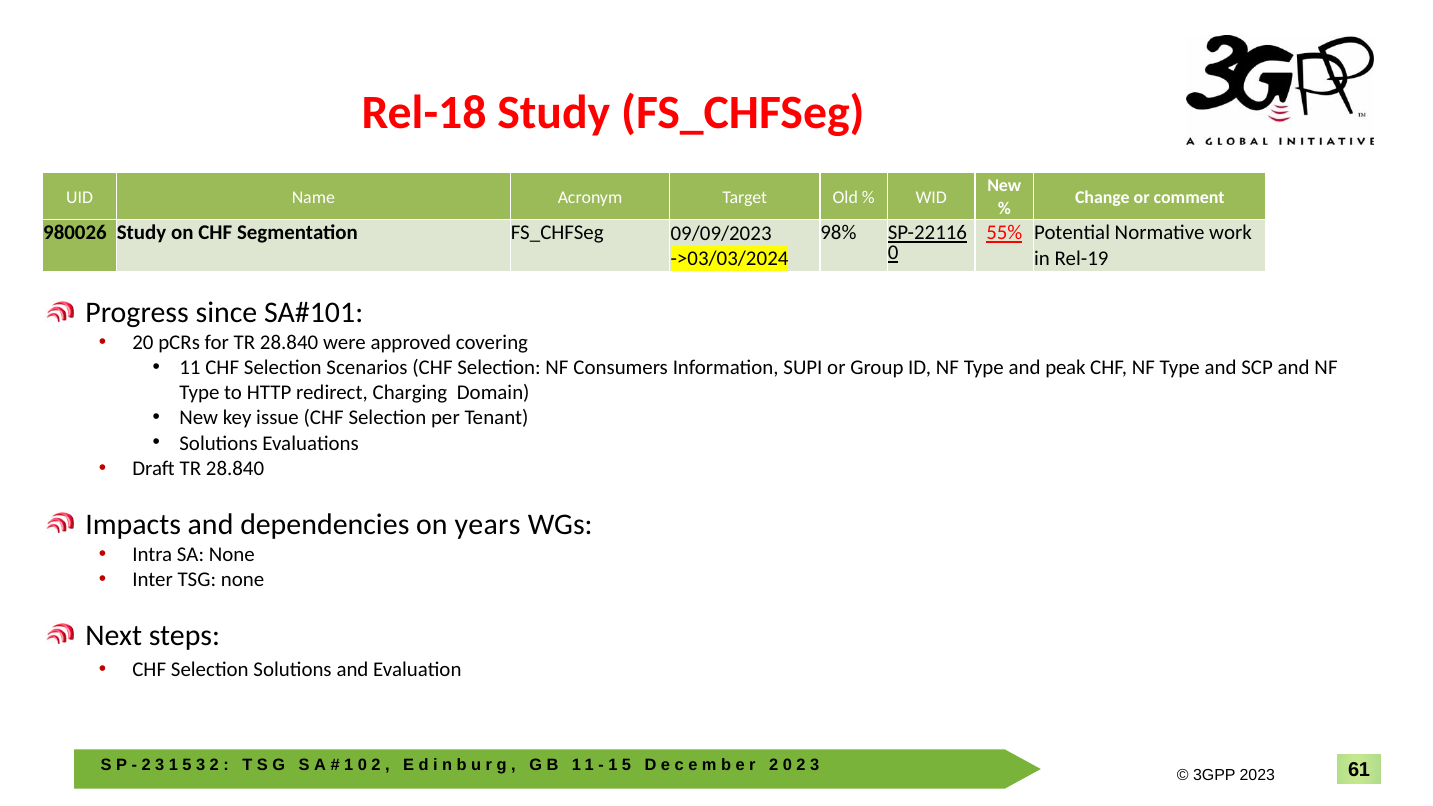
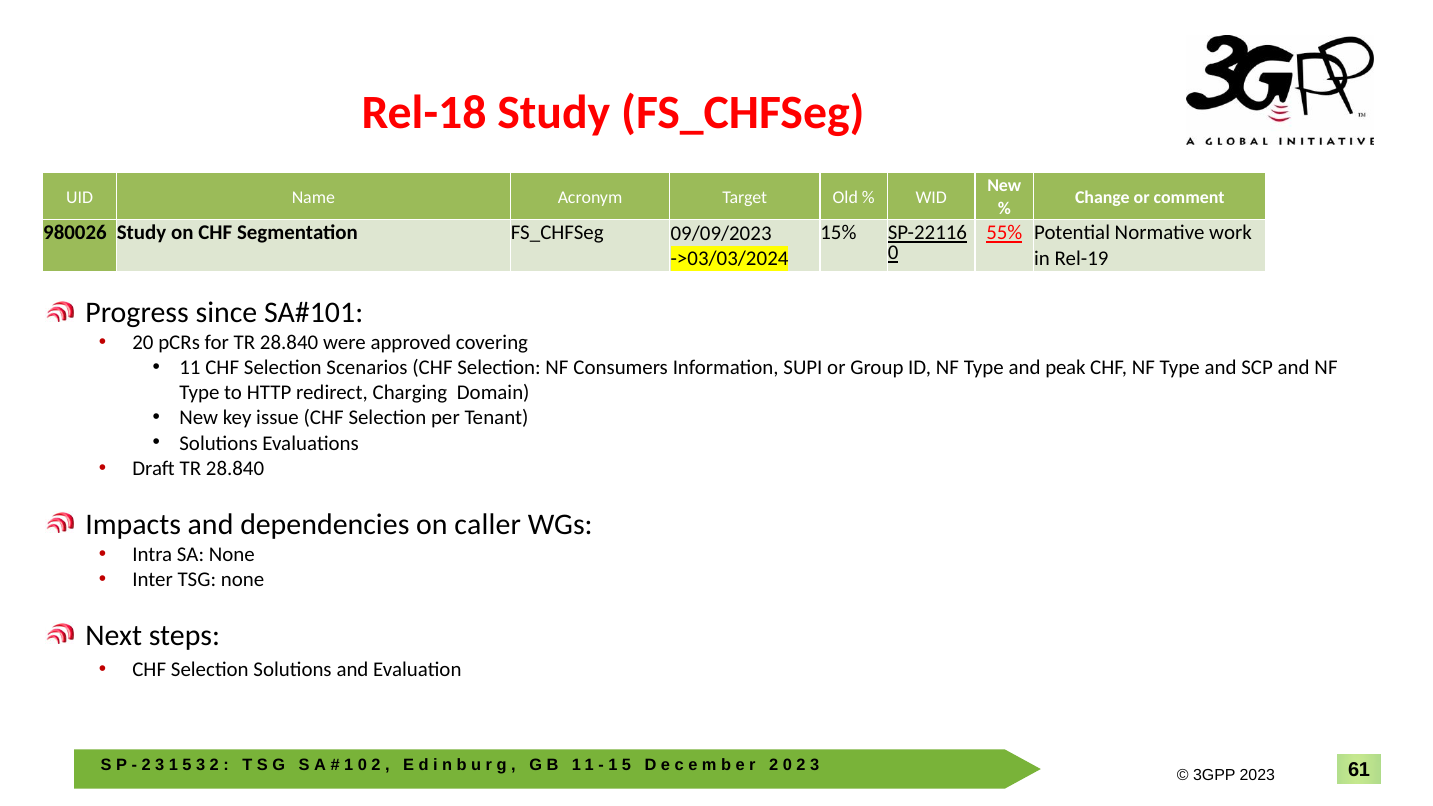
98%: 98% -> 15% (838, 233)
years: years -> caller (488, 524)
